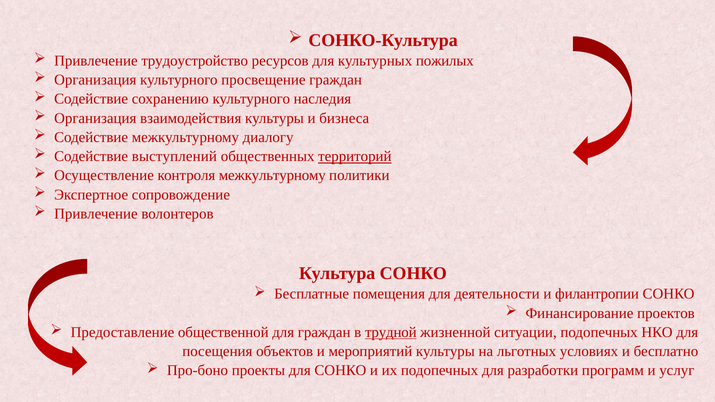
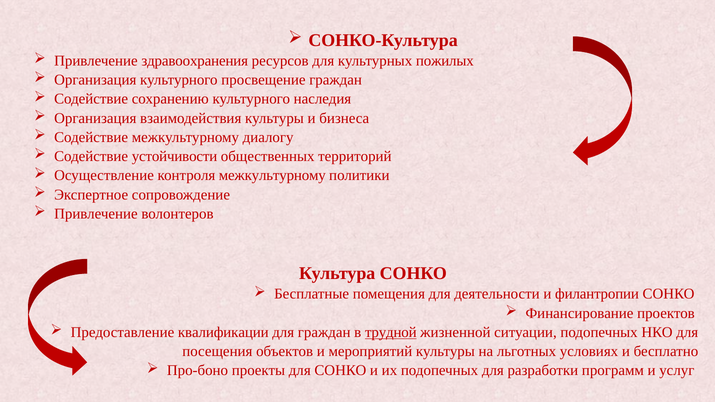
трудоустройство: трудоустройство -> здравоохранения (195, 61)
выступлений: выступлений -> устойчивости (175, 157)
территорий underline: present -> none (355, 157)
общественной: общественной -> квалификации (223, 333)
